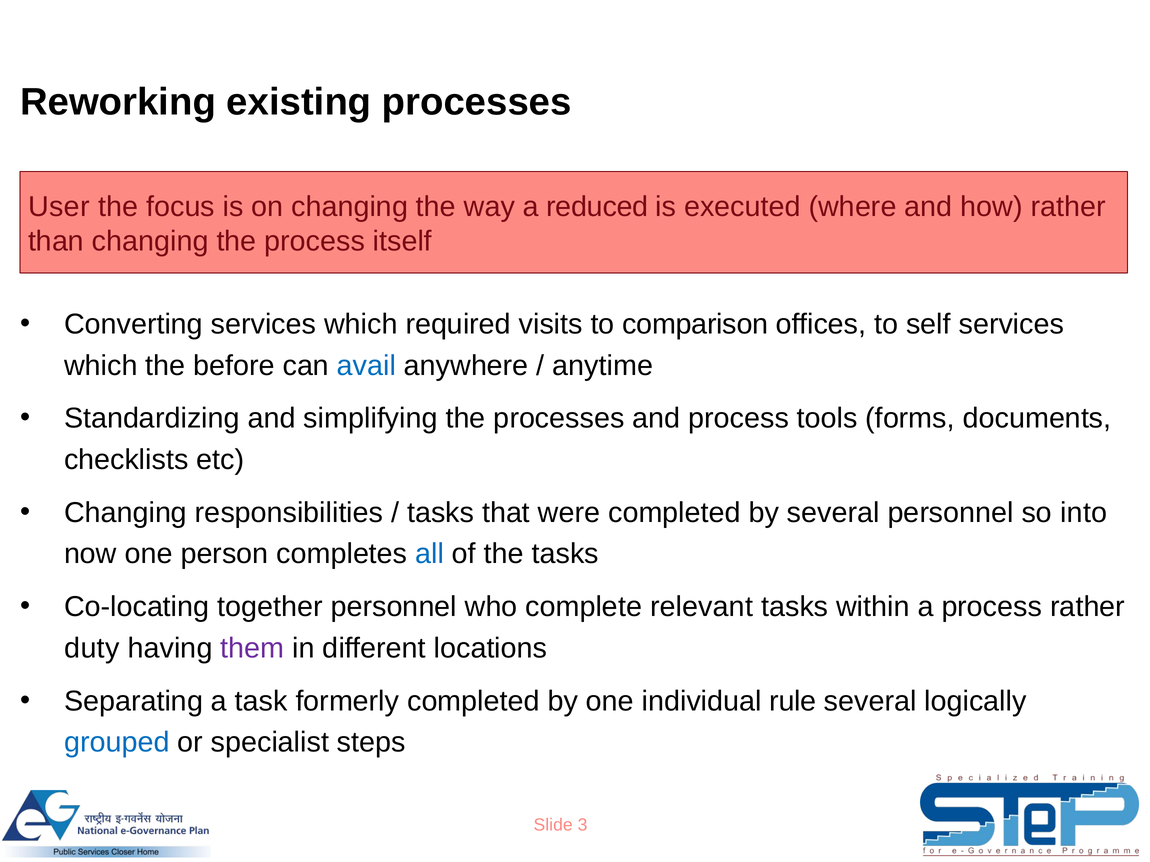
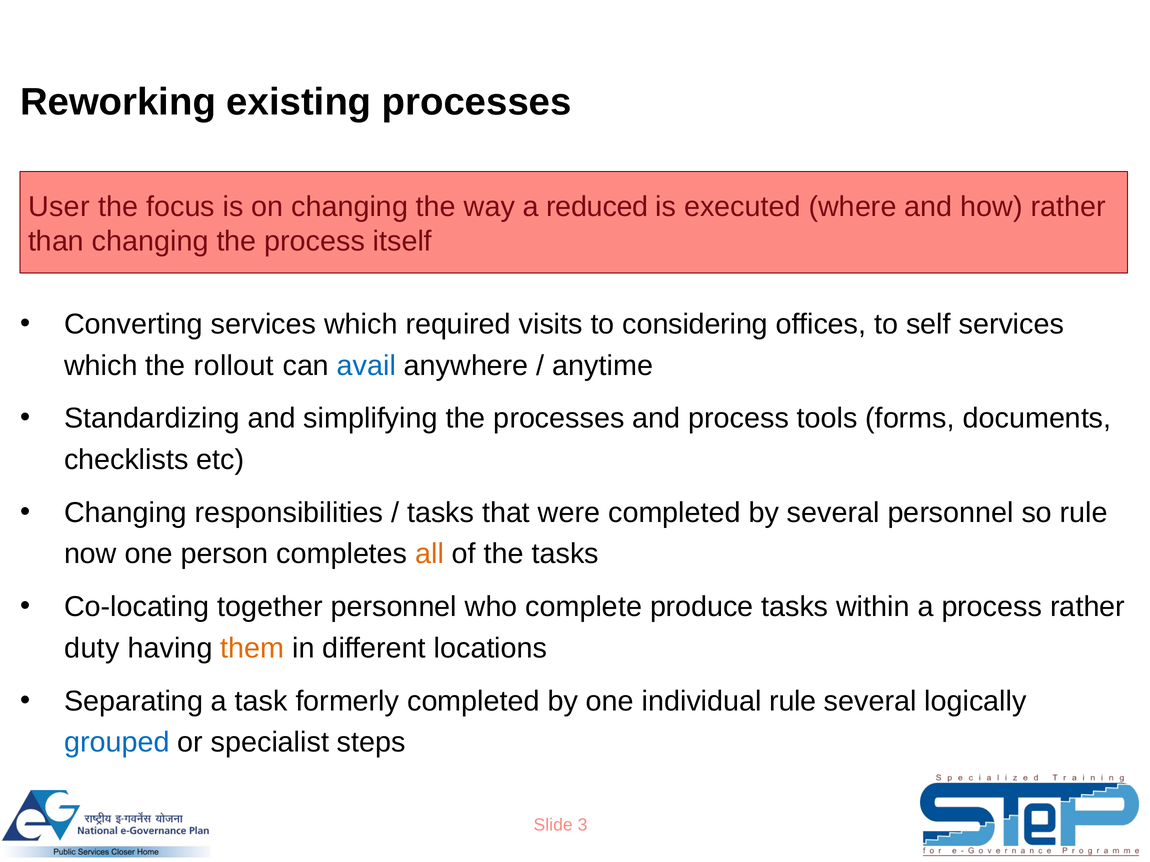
comparison: comparison -> considering (695, 324)
before: before -> rollout (234, 366)
so into: into -> rule (1084, 513)
all colour: blue -> orange (430, 554)
relevant: relevant -> produce (702, 607)
them colour: purple -> orange (252, 649)
